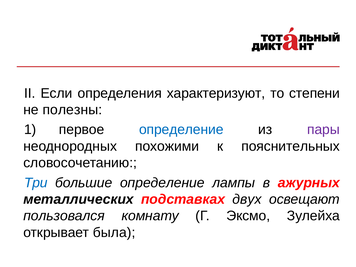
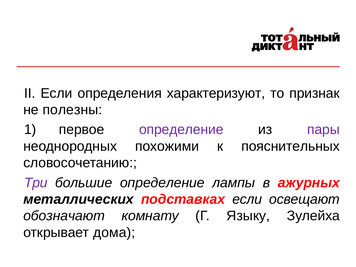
степени: степени -> признак (315, 93)
определение colour: blue -> purple (181, 130)
Три colour: blue -> purple (36, 183)
подставках двух: двух -> если (247, 199)
пользовался: пользовался -> обозначают (64, 216)
Эксмо: Эксмо -> Языку (248, 216)
была: была -> дома (114, 233)
